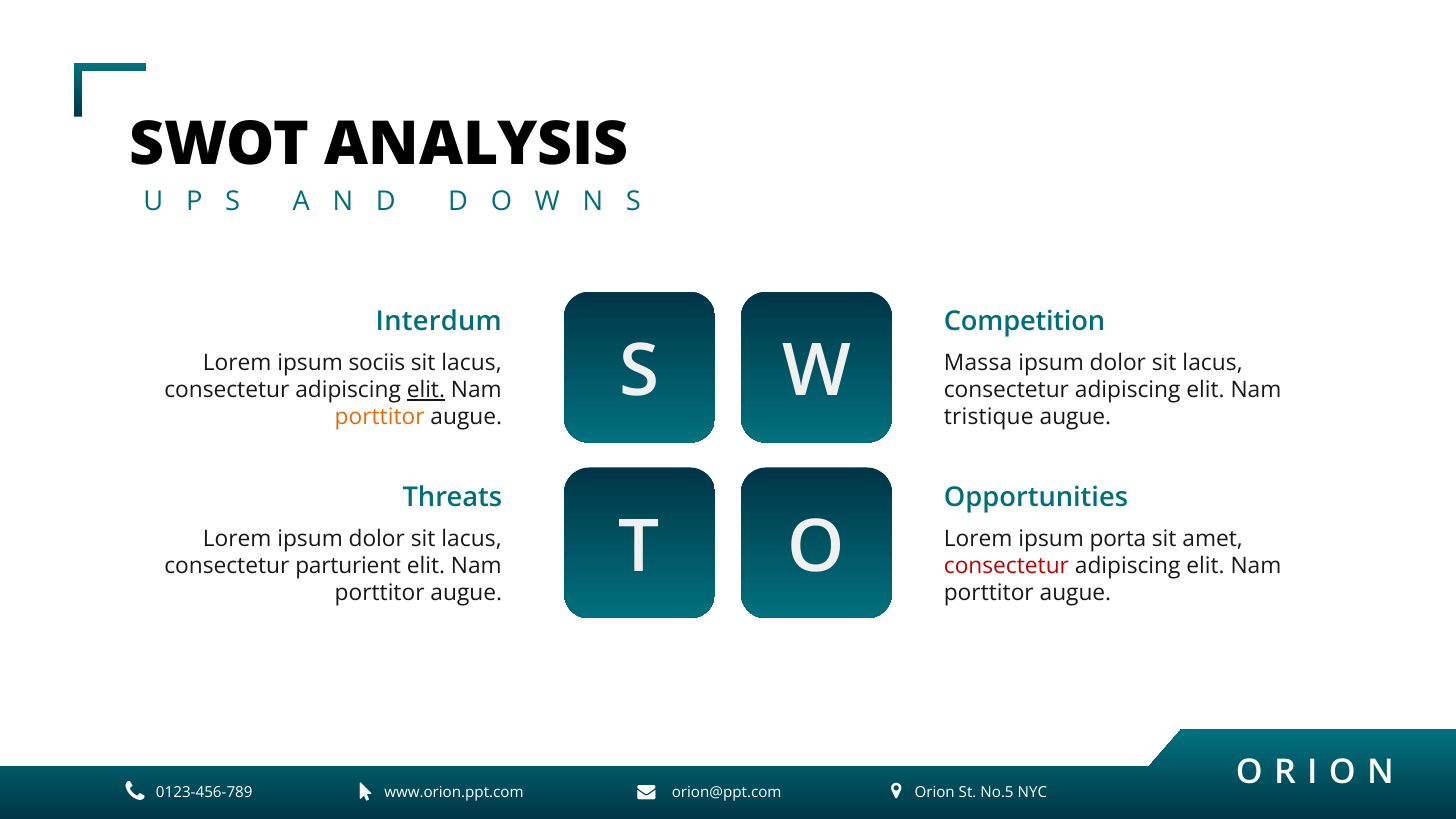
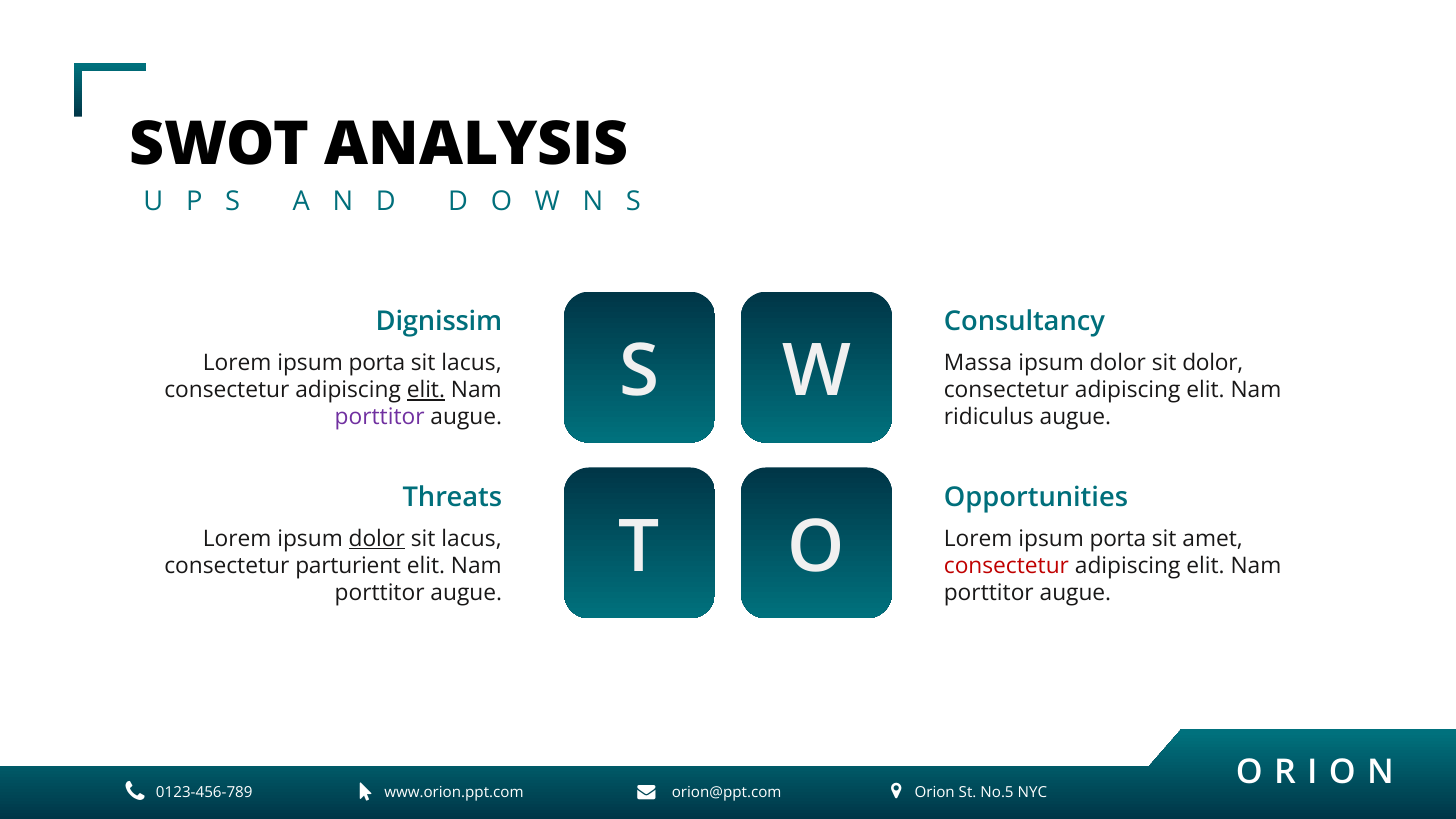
Interdum: Interdum -> Dignissim (439, 322)
Competition: Competition -> Consultancy (1024, 322)
sociis: sociis -> porta (377, 363)
lacus: lacus -> dolor (1213, 363)
porttitor colour: orange -> purple (380, 417)
tristique: tristique -> ridiculus (989, 417)
dolor underline: none -> present (377, 539)
